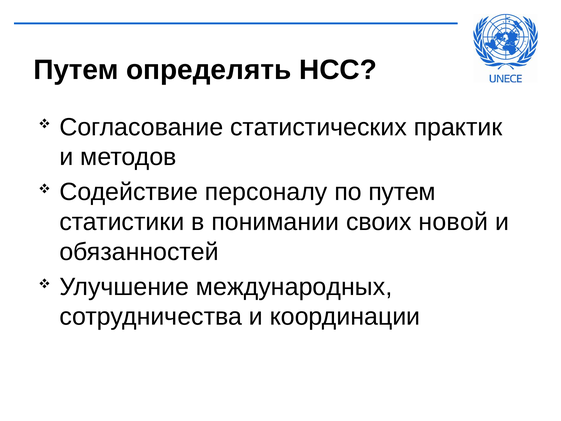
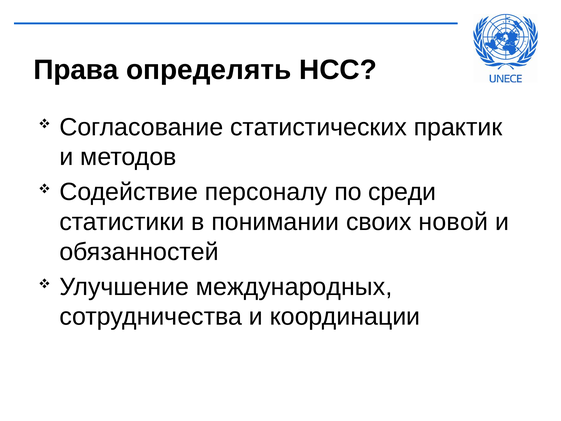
Путем: Путем -> Права (76, 70)
по путем: путем -> среди (402, 192)
